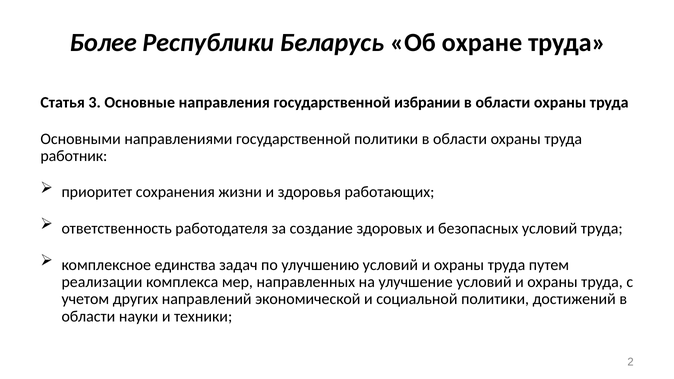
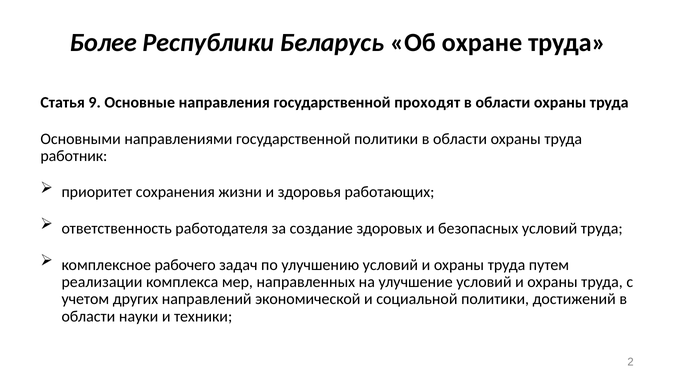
3: 3 -> 9 (95, 103)
избрании: избрании -> проходят (427, 103)
единства: единства -> рабочего (185, 265)
